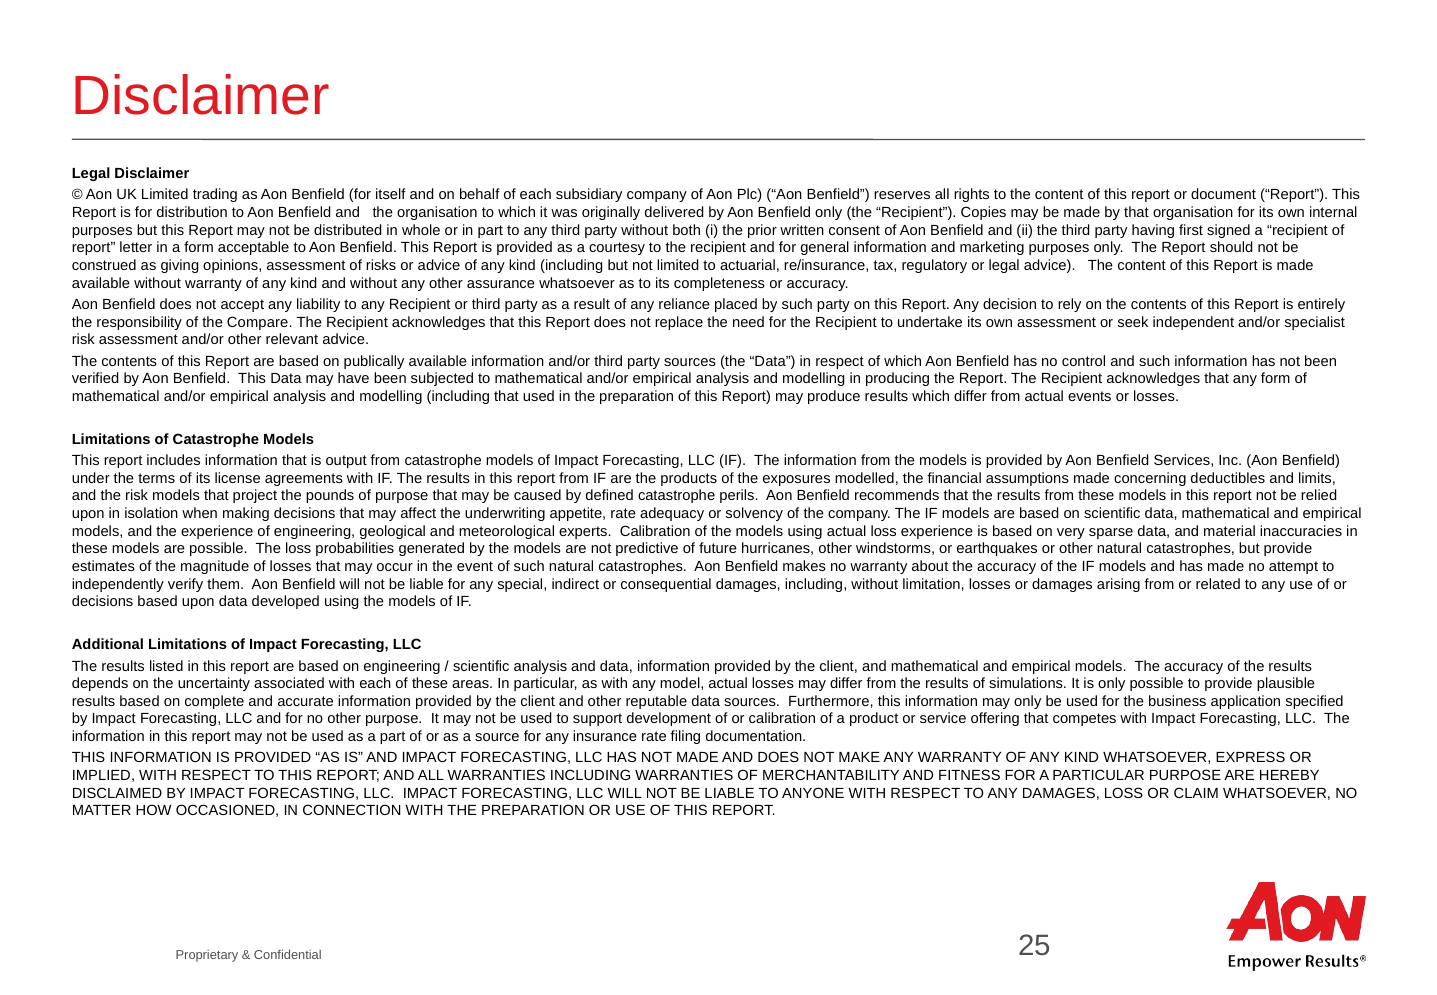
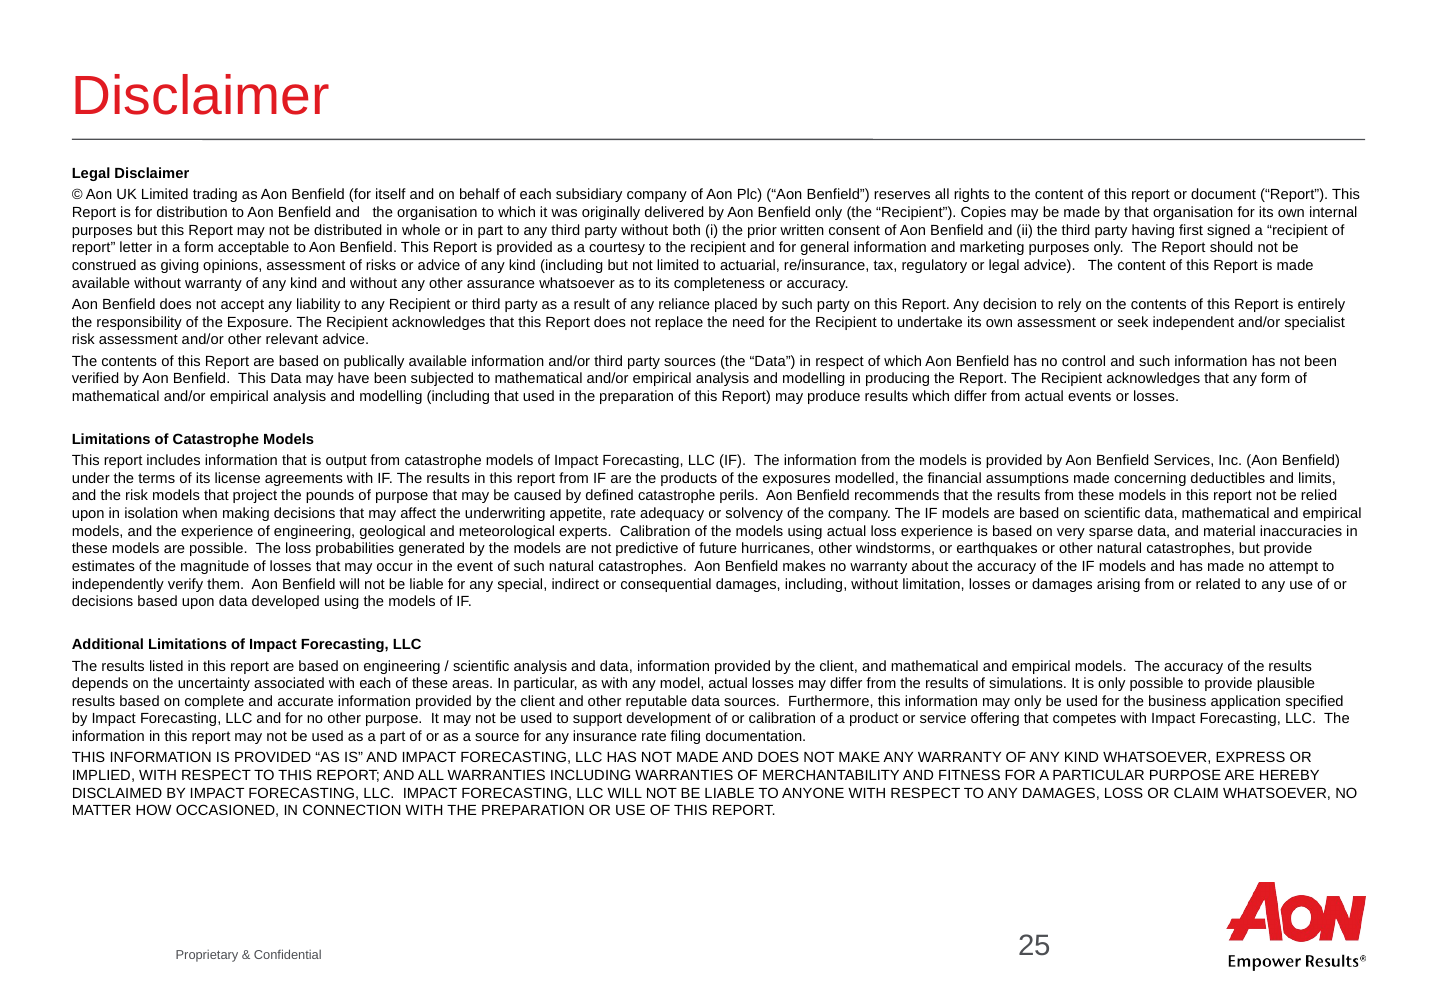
Compare: Compare -> Exposure (260, 322)
